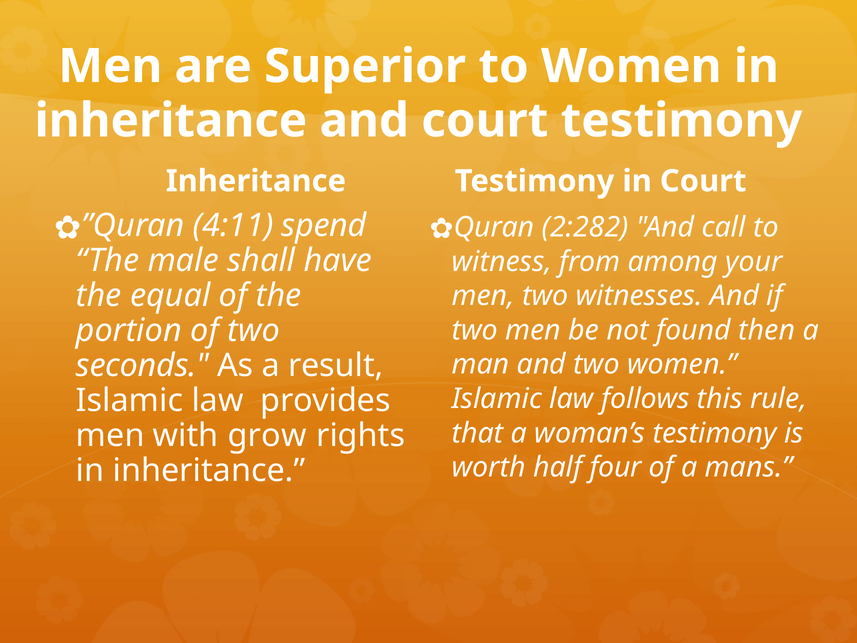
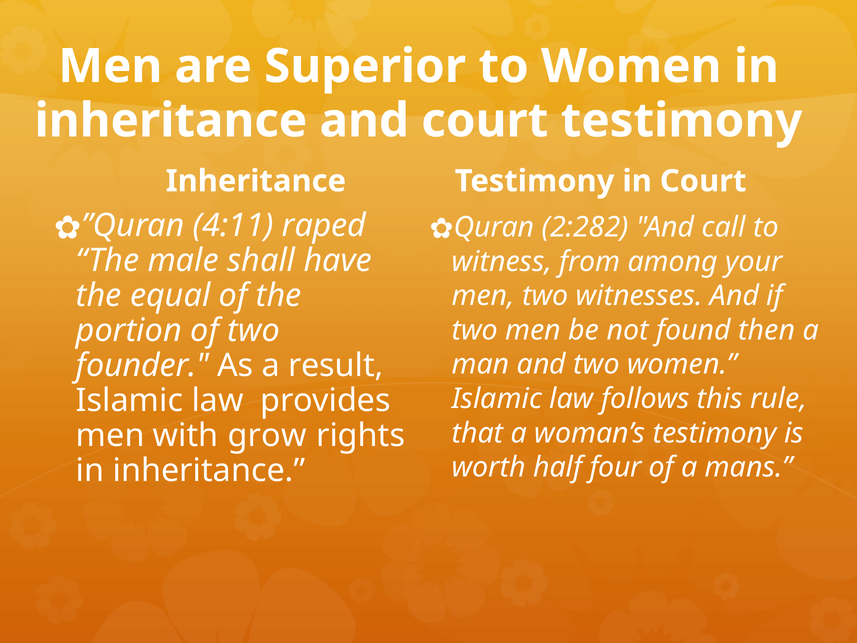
spend: spend -> raped (324, 225)
seconds: seconds -> founder (142, 365)
